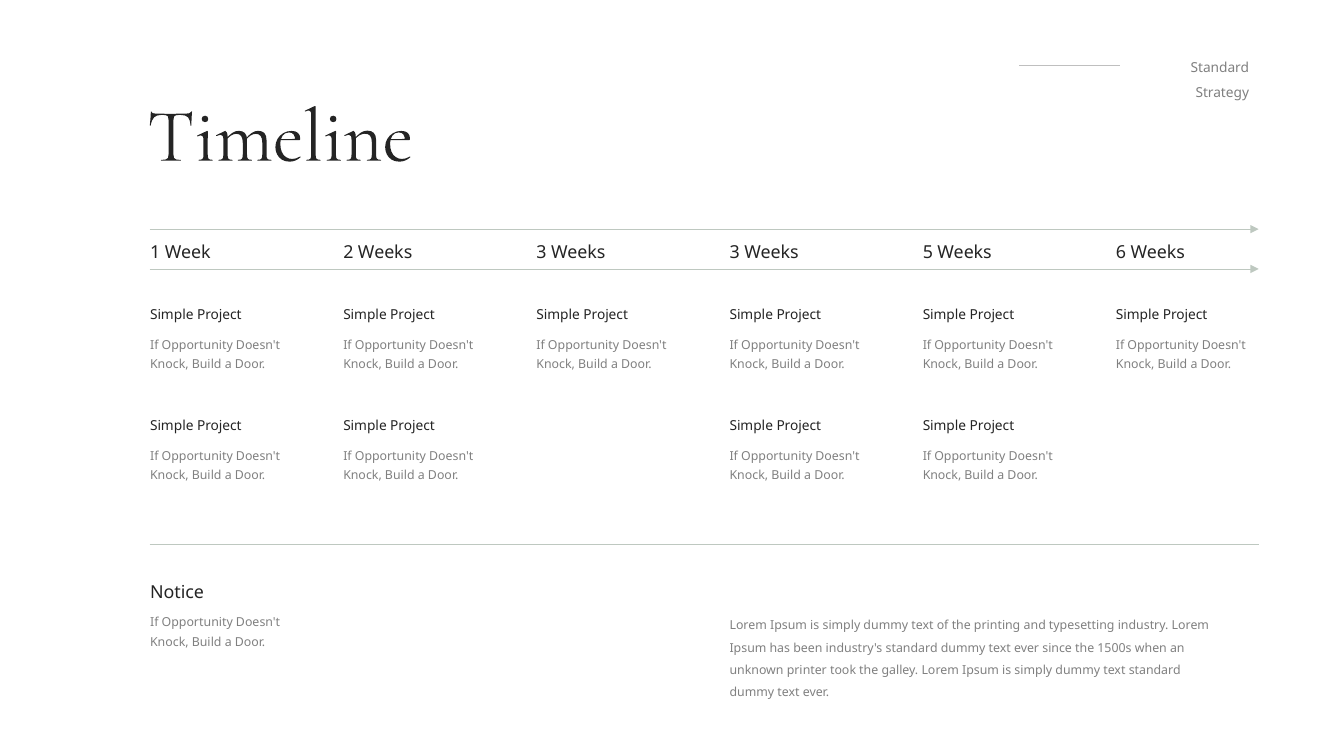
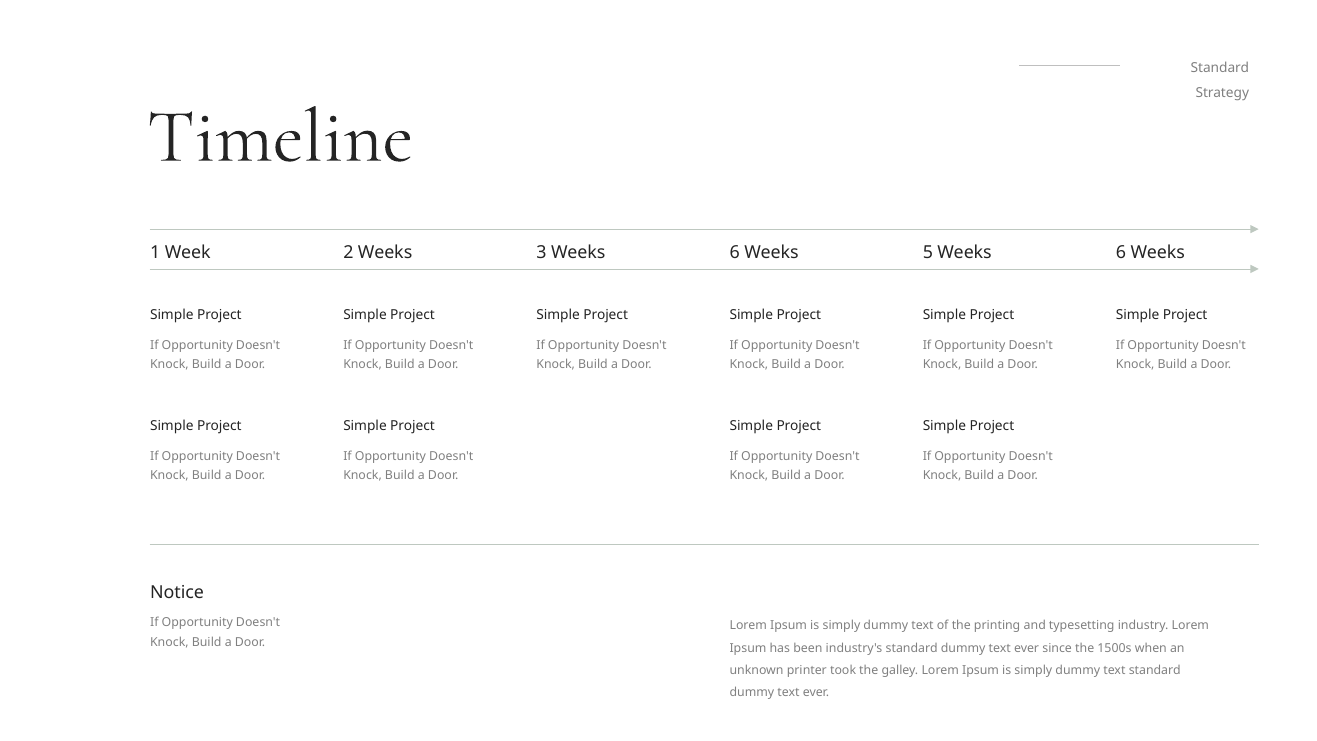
3 Weeks 3: 3 -> 6 (735, 253)
